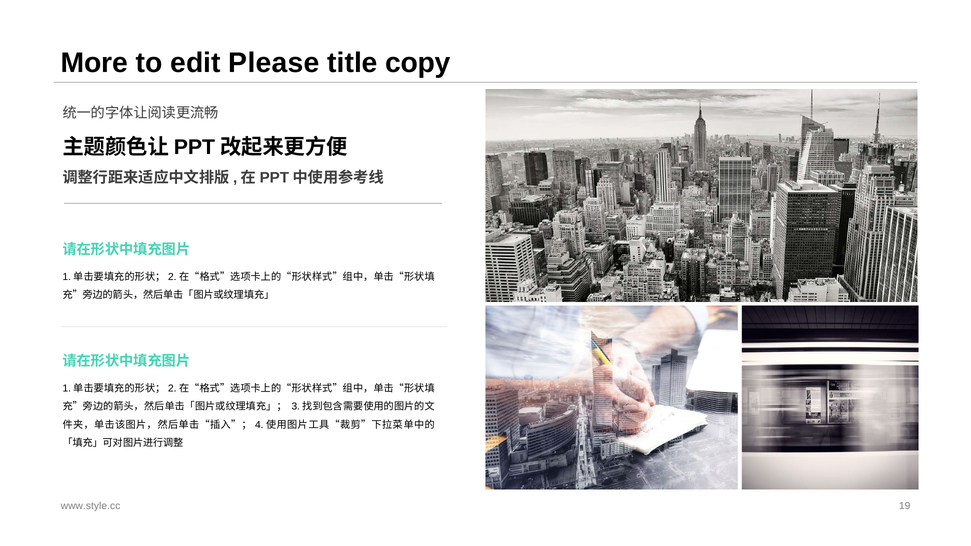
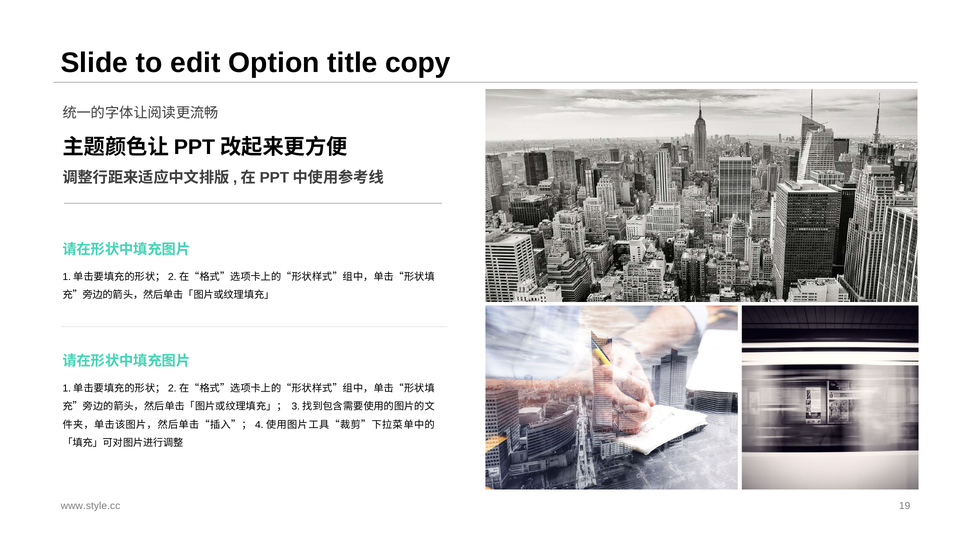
More: More -> Slide (94, 63)
Please: Please -> Option (274, 63)
